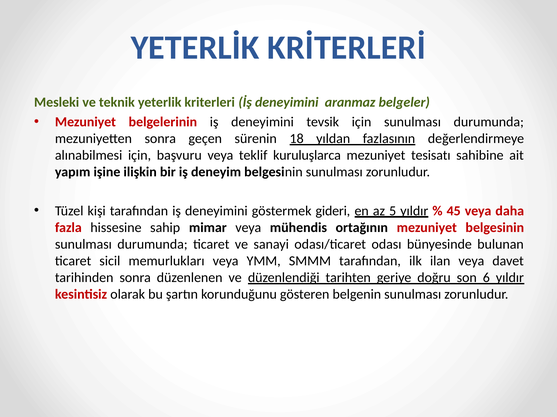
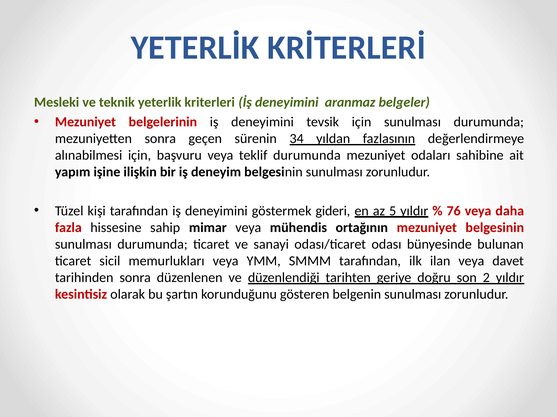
18: 18 -> 34 (297, 139)
teklif kuruluşlarca: kuruluşlarca -> durumunda (307, 155)
tesisatı: tesisatı -> odaları (431, 155)
45: 45 -> 76 (454, 211)
6: 6 -> 2 (486, 278)
